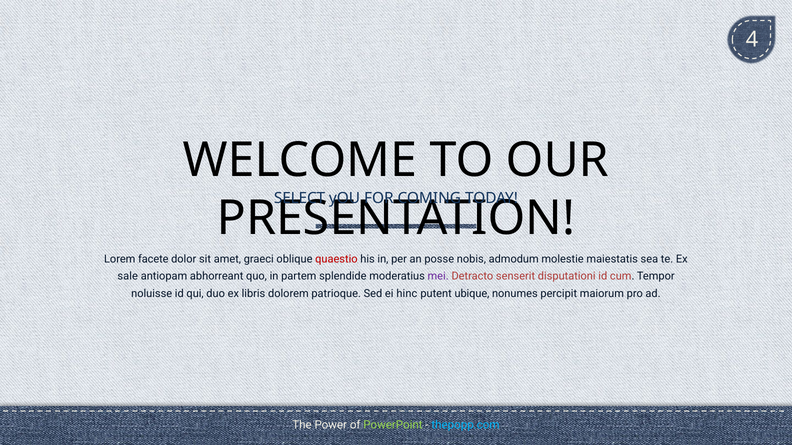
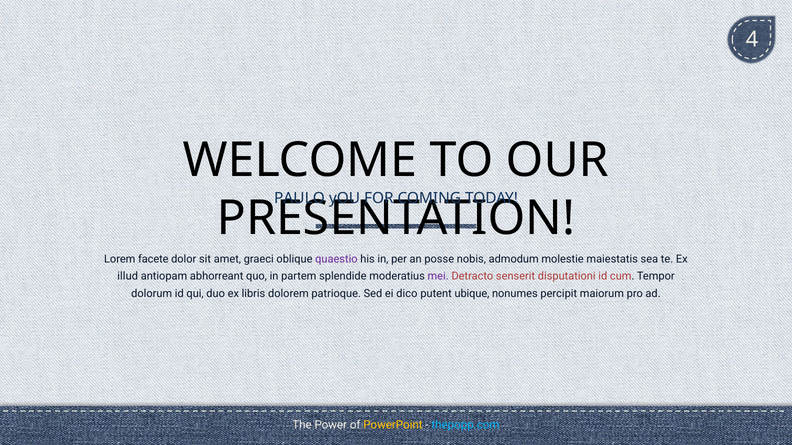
SELECT: SELECT -> PAULO (299, 198)
quaestio colour: red -> purple (336, 259)
sale: sale -> illud (128, 276)
noluisse: noluisse -> dolorum (152, 294)
hinc: hinc -> dico (407, 294)
PowerPoint colour: light green -> yellow (393, 425)
